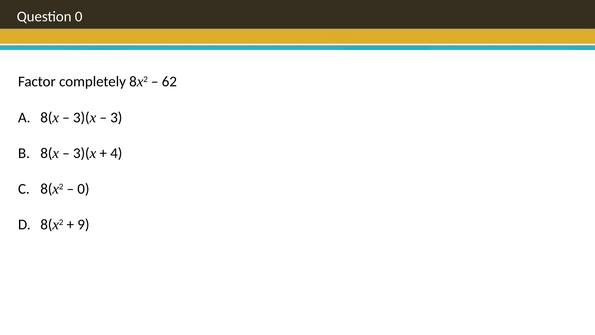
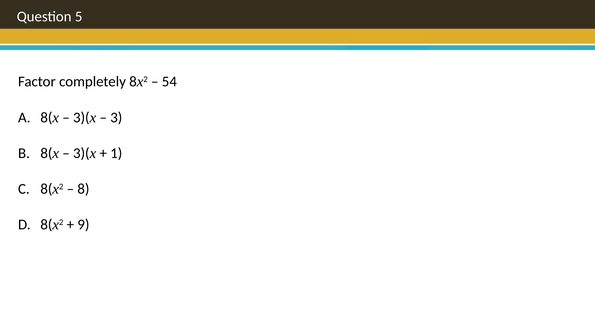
Question 0: 0 -> 5 (79, 17)
62: 62 -> 54 (169, 82)
4: 4 -> 1 (116, 153)
0: 0 -> 8 (83, 189)
